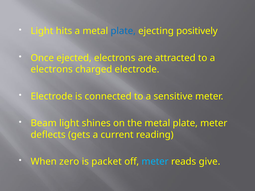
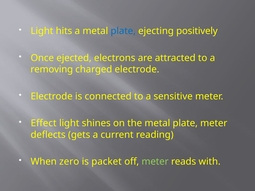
electrons: electrons -> removing (52, 69)
Beam: Beam -> Effect (44, 123)
meter colour: light blue -> light green (155, 162)
give: give -> with (210, 162)
